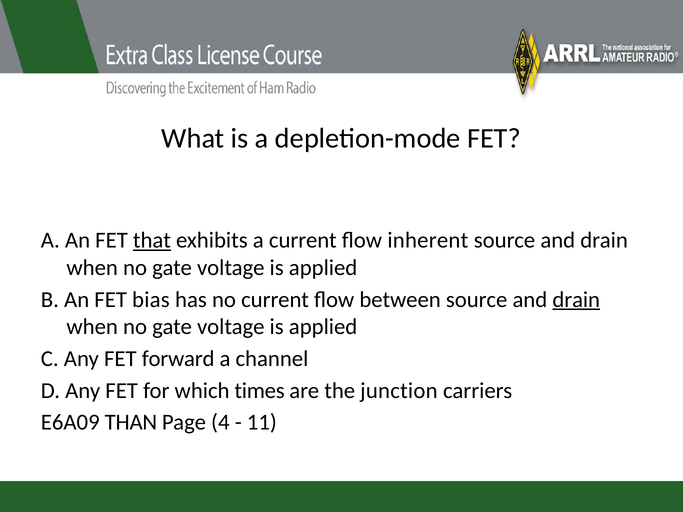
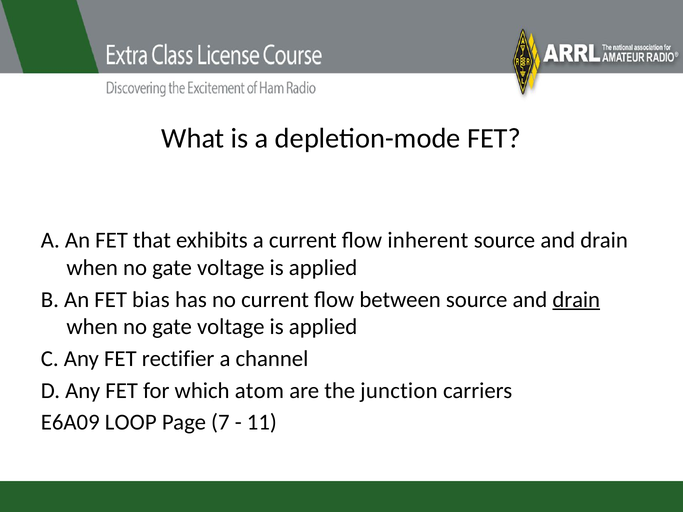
that underline: present -> none (152, 241)
forward: forward -> rectifier (178, 359)
times: times -> atom (259, 391)
THAN: THAN -> LOOP (131, 423)
4: 4 -> 7 (220, 423)
